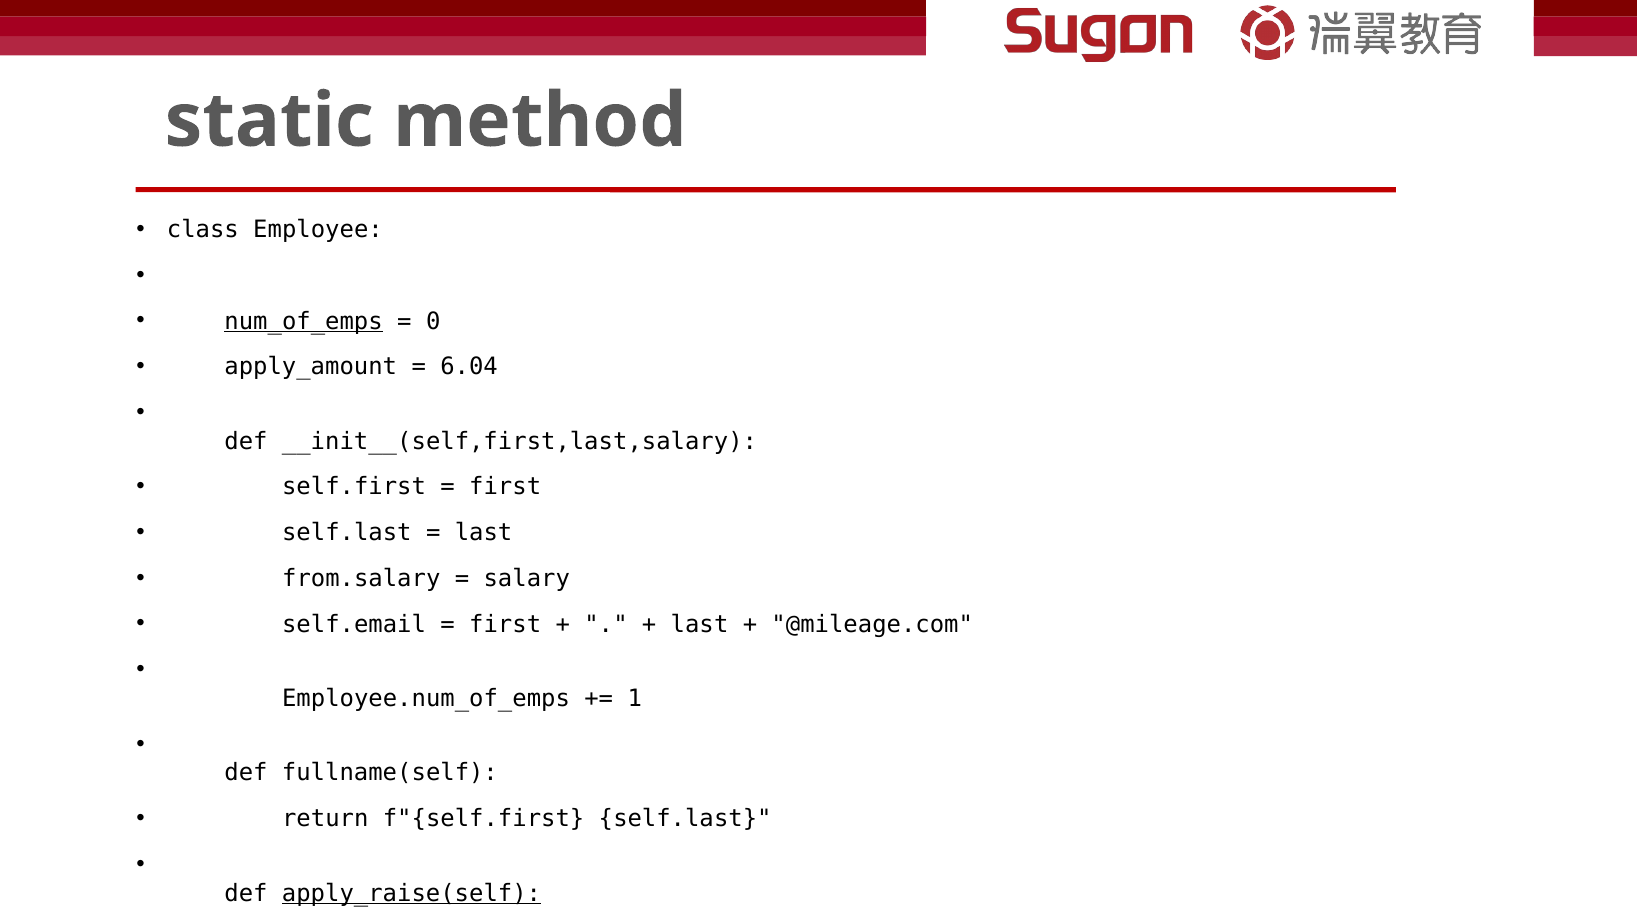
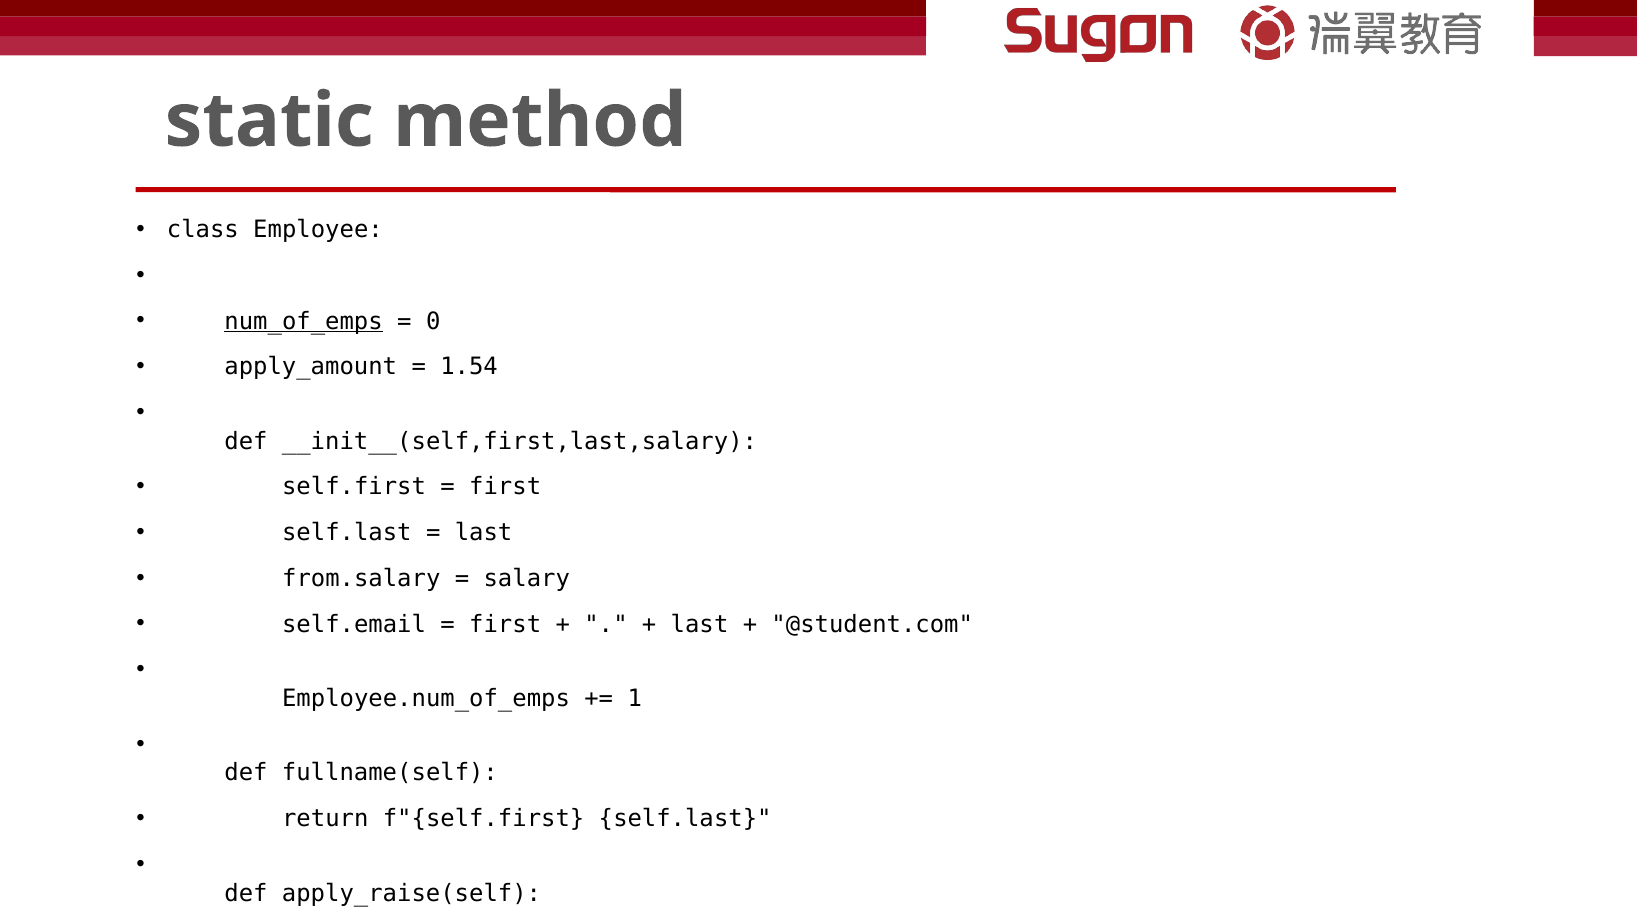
6.04: 6.04 -> 1.54 (469, 367)
@mileage.com: @mileage.com -> @student.com (872, 624)
apply_raise(self underline: present -> none (412, 893)
